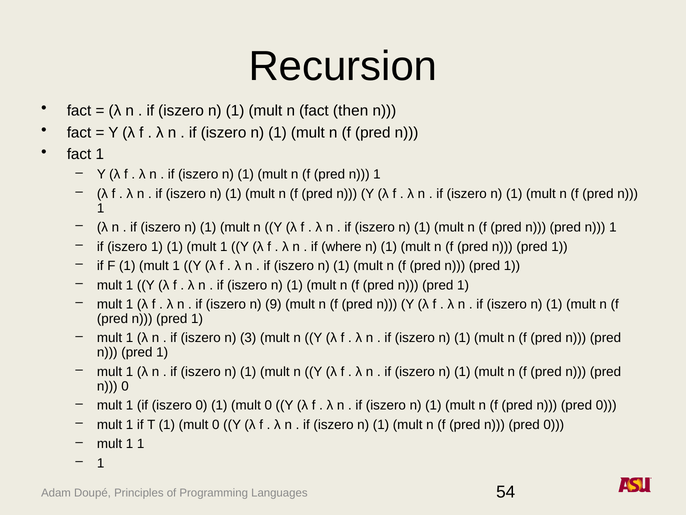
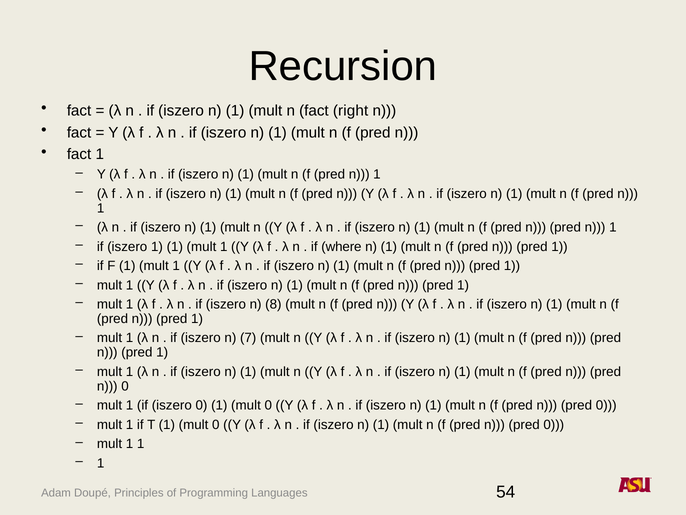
then: then -> right (351, 110)
9: 9 -> 8 (273, 304)
3: 3 -> 7 (248, 338)
